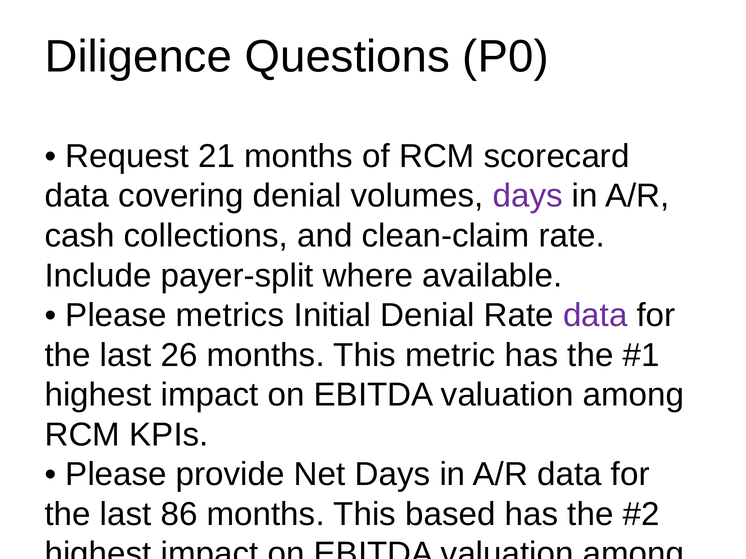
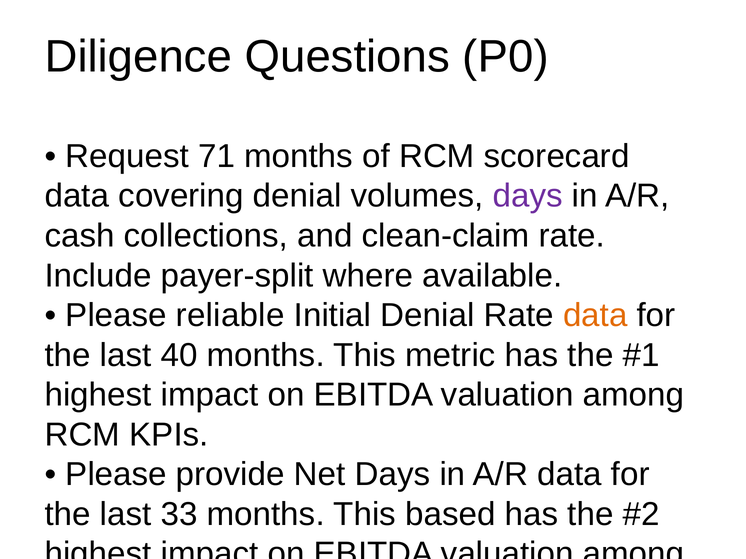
21: 21 -> 71 (217, 156)
metrics: metrics -> reliable (230, 316)
data colour: purple -> orange (595, 316)
26: 26 -> 40 (179, 355)
86: 86 -> 33 (179, 515)
